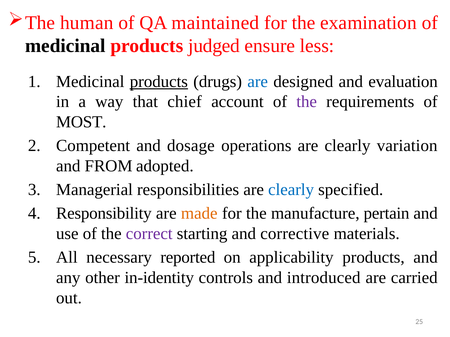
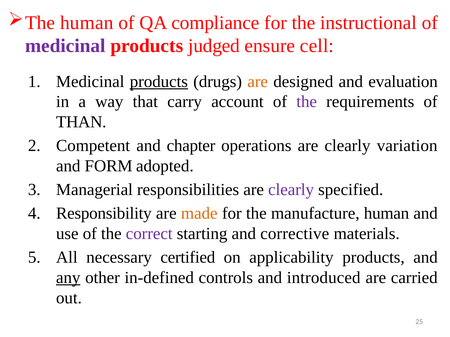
maintained: maintained -> compliance (215, 23)
examination: examination -> instructional (369, 23)
medicinal colour: black -> purple (65, 46)
less: less -> cell (317, 46)
are colour: blue -> orange (258, 82)
chief: chief -> carry (185, 102)
MOST: MOST -> THAN (81, 122)
dosage: dosage -> chapter (191, 146)
FROM: FROM -> FORM (109, 166)
clearly colour: blue -> purple (291, 190)
manufacture pertain: pertain -> human (387, 214)
reported: reported -> certified (188, 258)
any underline: none -> present (68, 278)
in-identity: in-identity -> in-defined (159, 278)
